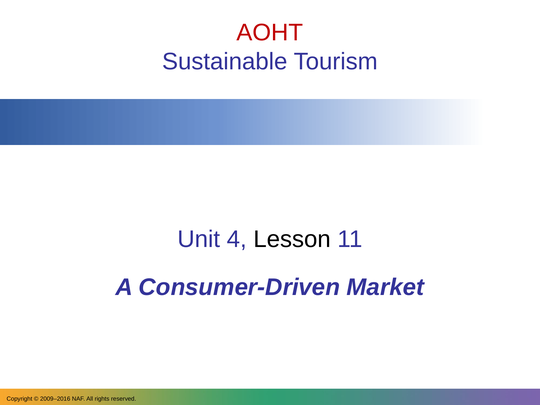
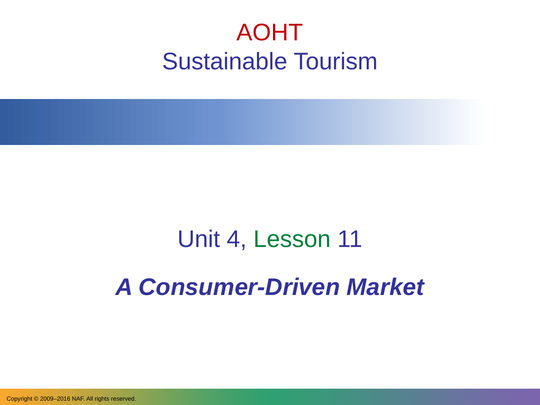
Lesson colour: black -> green (292, 239)
